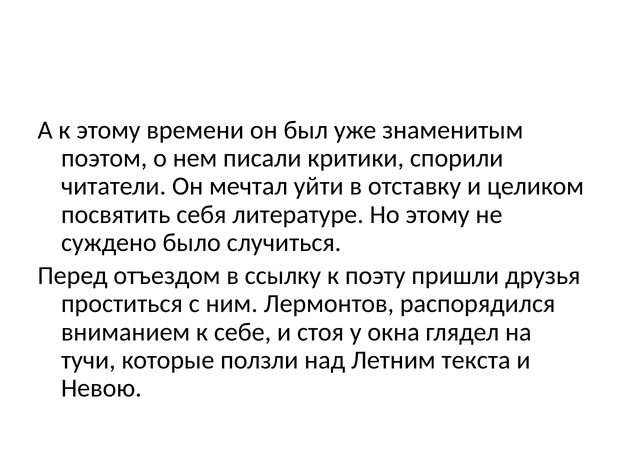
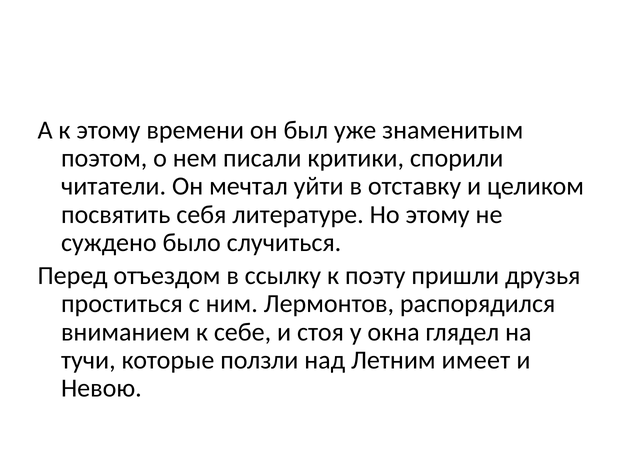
текста: текста -> имеет (476, 361)
